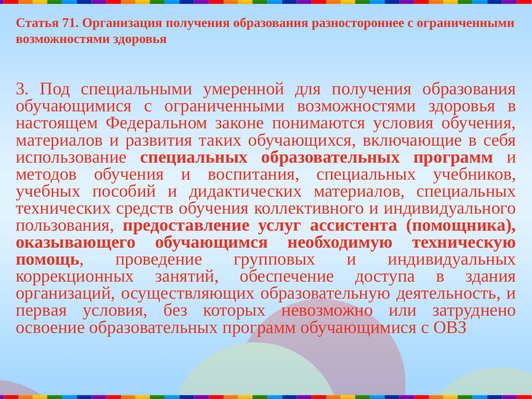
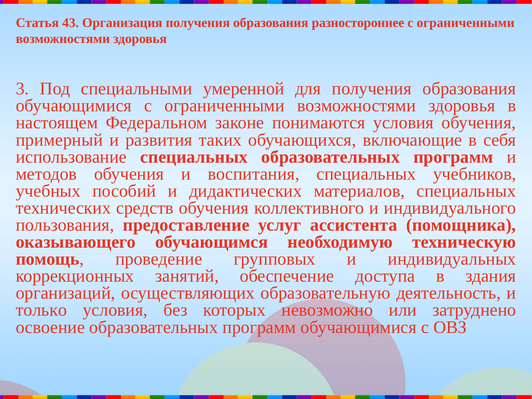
71: 71 -> 43 (70, 23)
материалов: материалов -> примерный (59, 140)
первая: первая -> только (41, 310)
